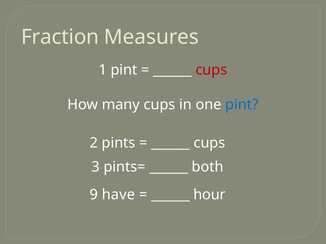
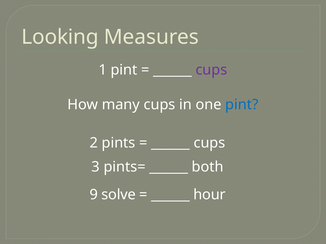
Fraction: Fraction -> Looking (60, 37)
cups colour: red -> purple (211, 70)
have: have -> solve (119, 195)
